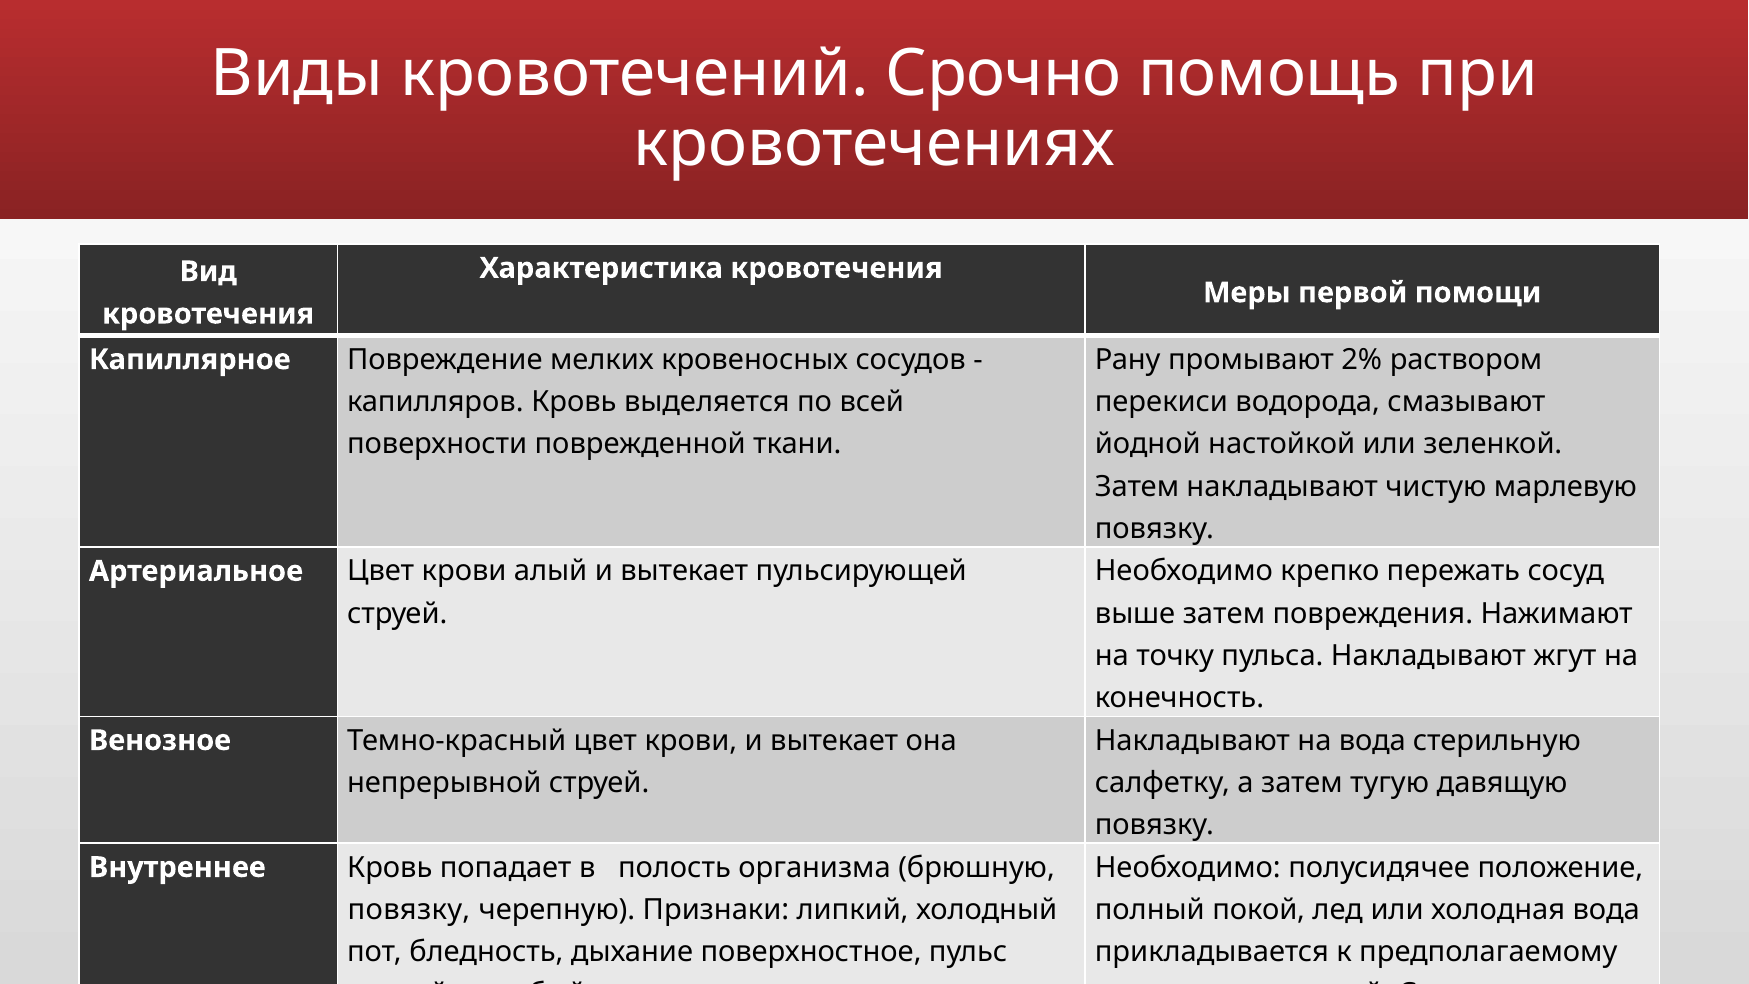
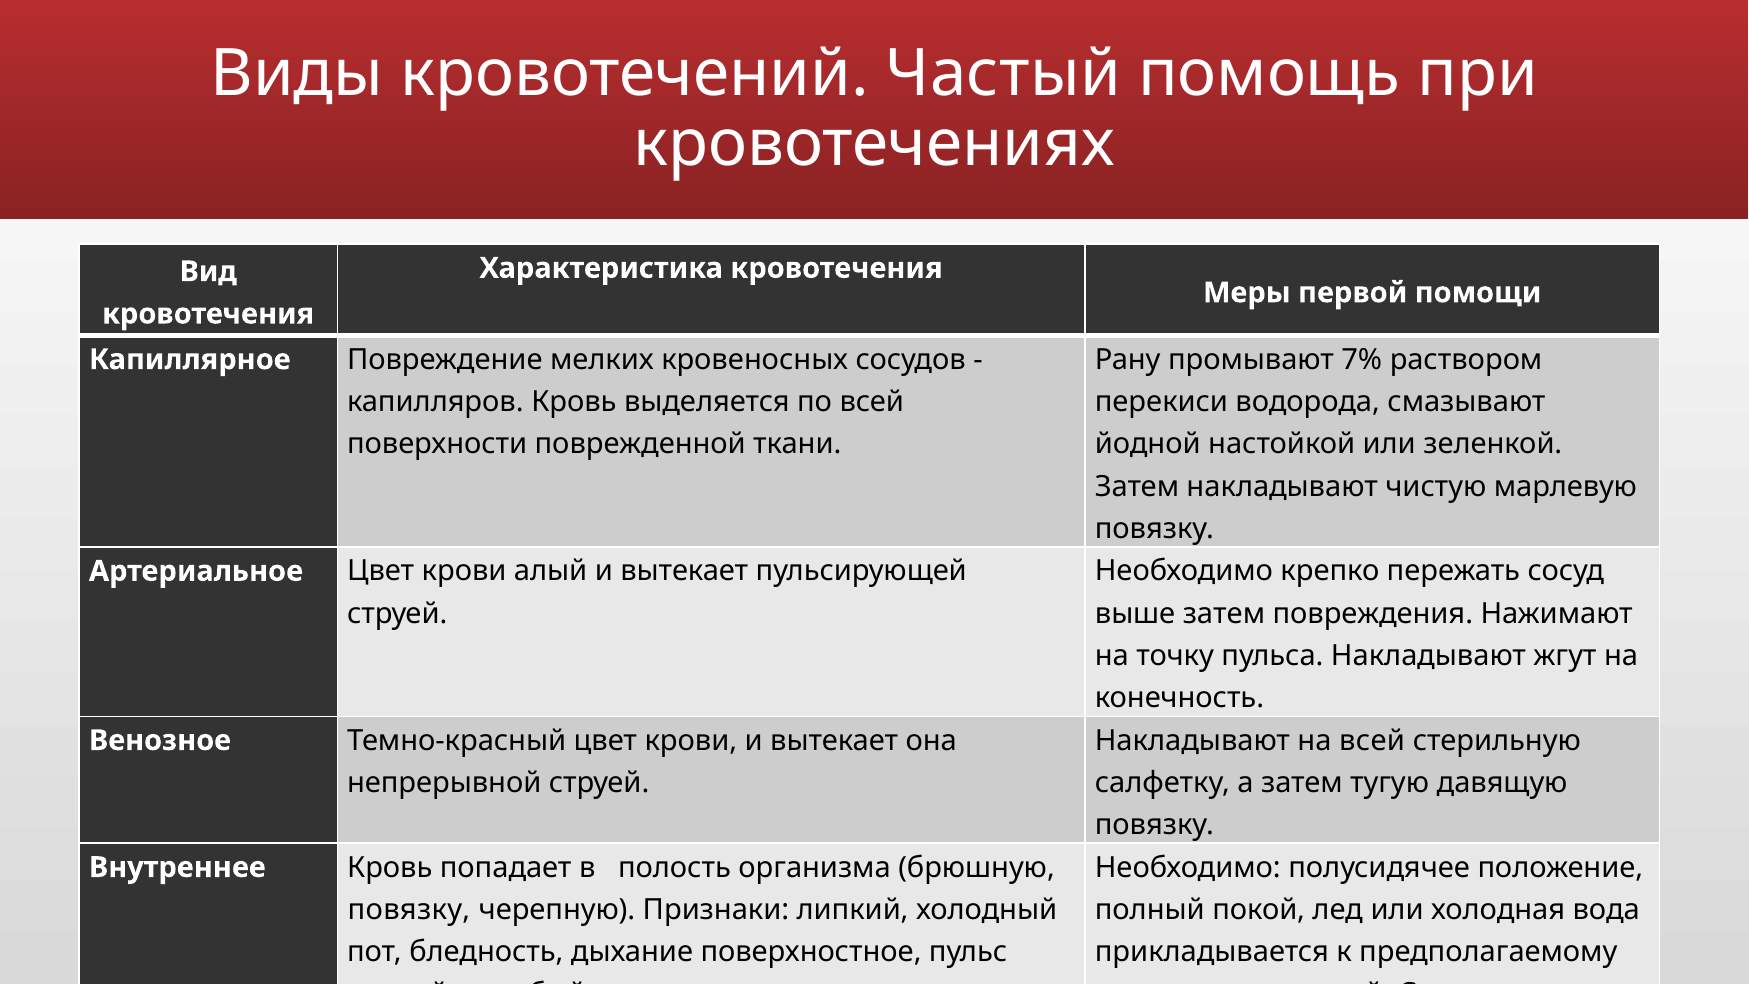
Виды кровотечений Срочно: Срочно -> Частый (1003, 73)
2%: 2% -> 7% (1362, 360)
на вода: вода -> всей (1372, 740)
